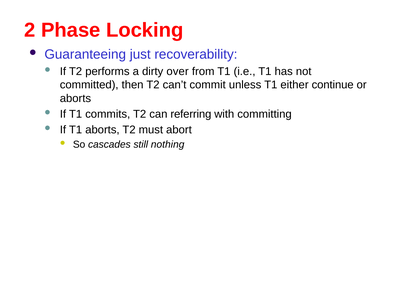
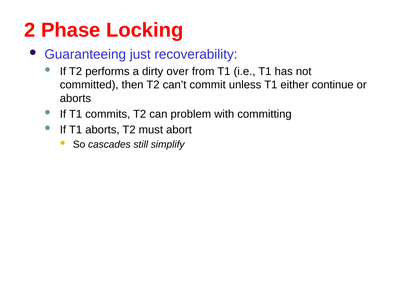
referring: referring -> problem (191, 114)
nothing: nothing -> simplify (168, 144)
